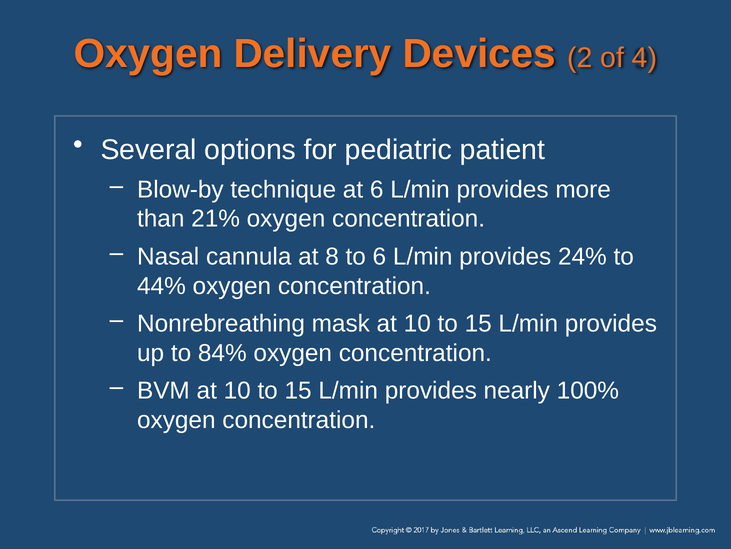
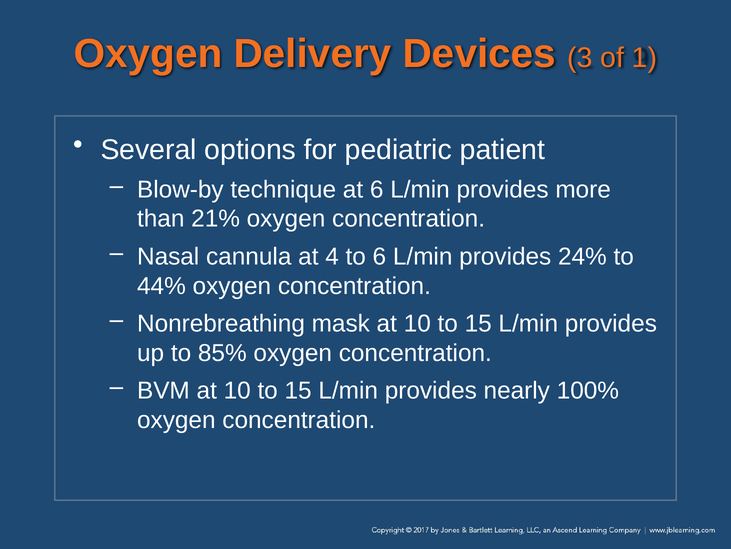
2: 2 -> 3 (580, 58)
4: 4 -> 1 (645, 58)
8: 8 -> 4 (332, 256)
84%: 84% -> 85% (222, 353)
